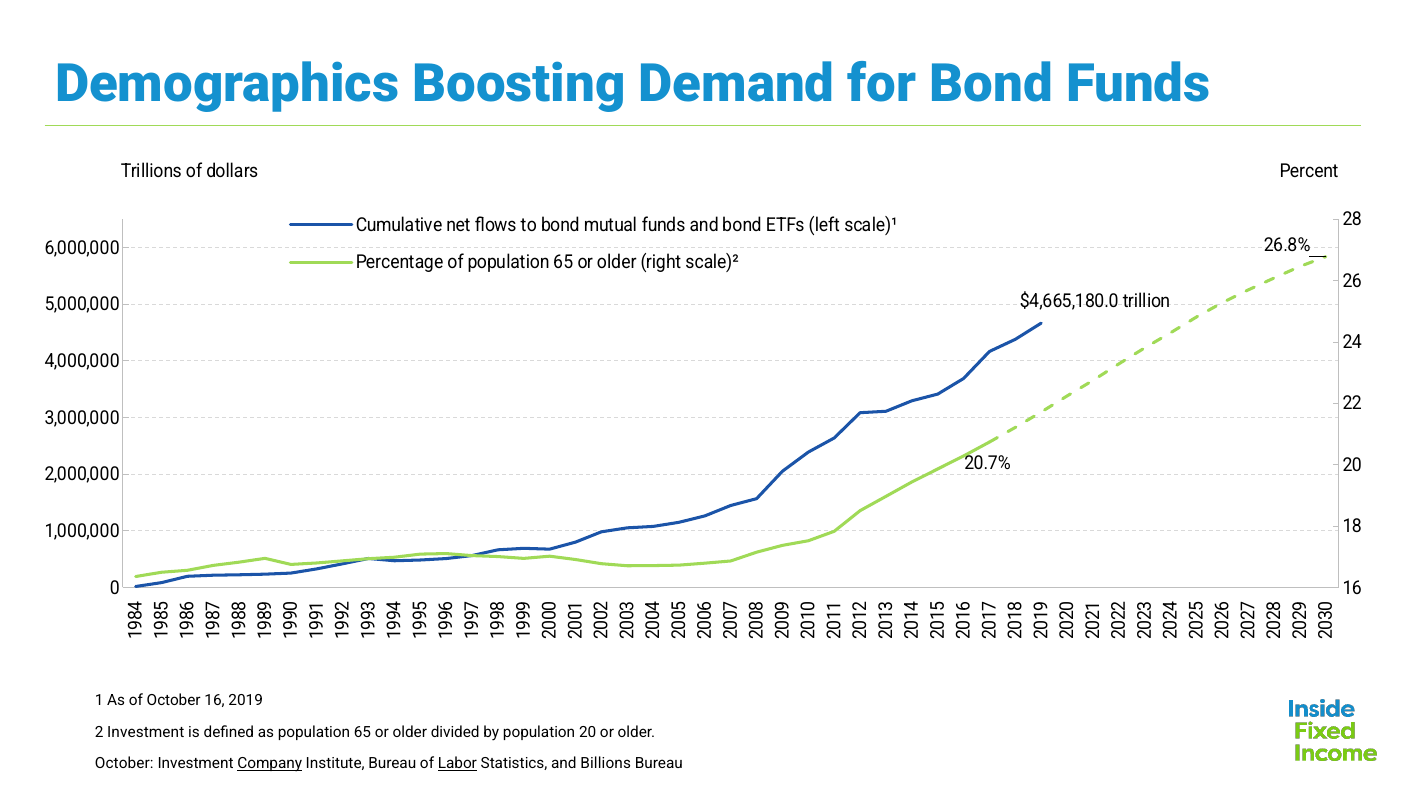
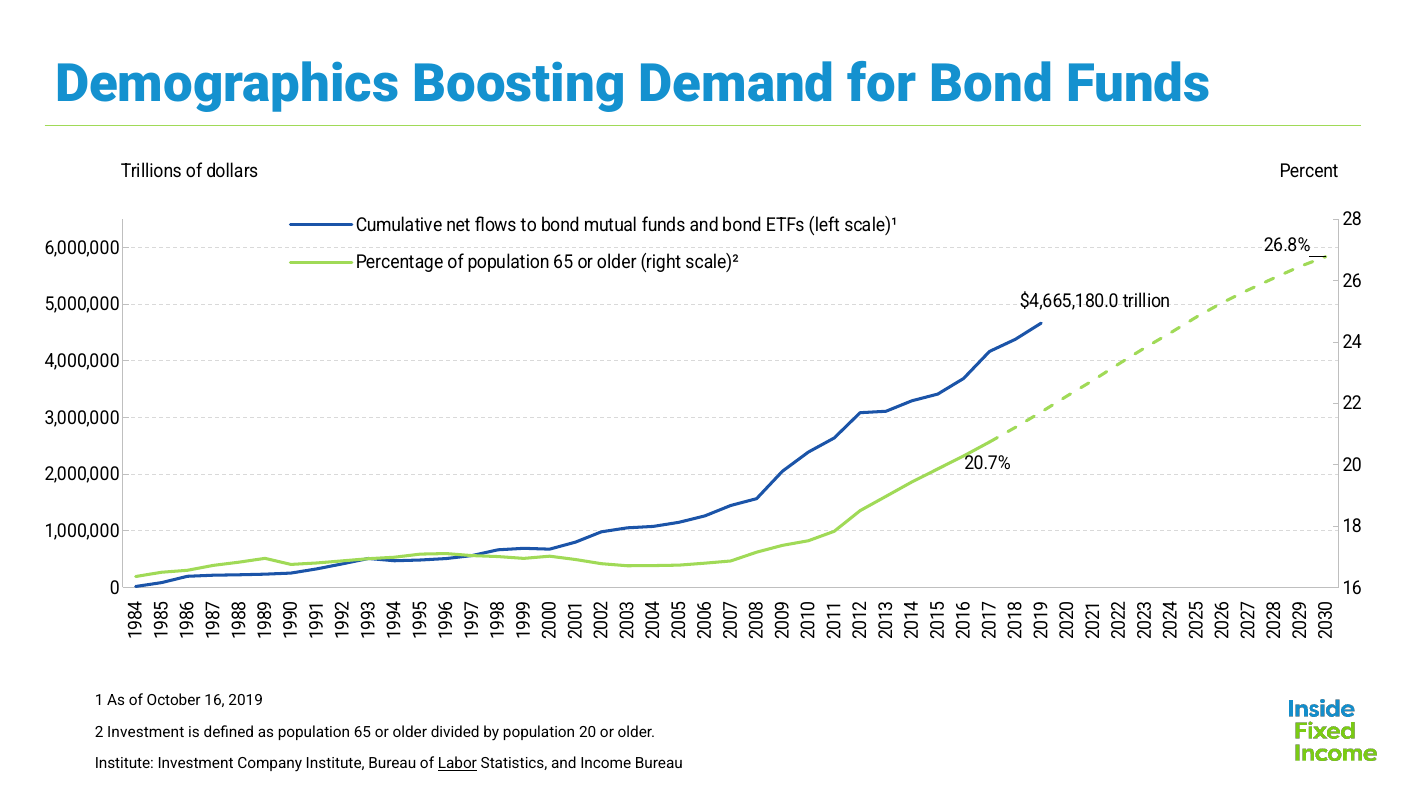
October: October -> Institute (124, 763)
Company underline: present -> none (270, 763)
Billions: Billions -> Income (606, 763)
